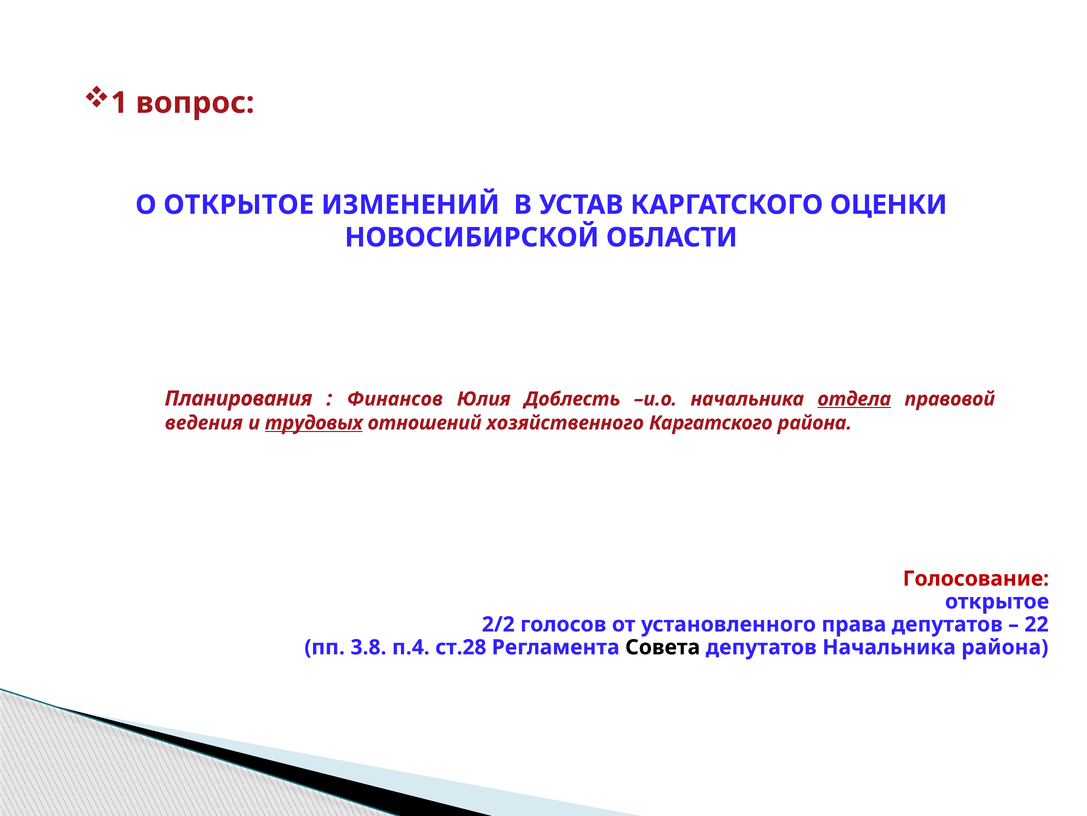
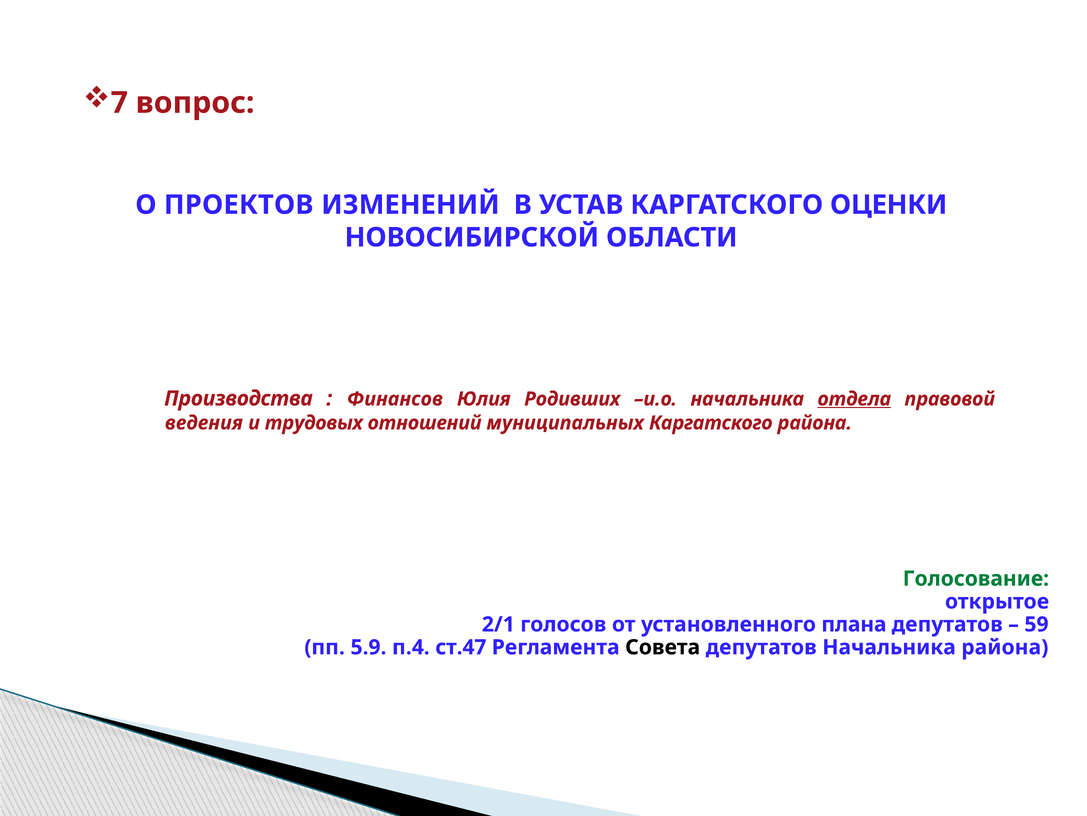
1: 1 -> 7 (119, 103)
О ОТКРЫТОЕ: ОТКРЫТОЕ -> ПРОЕКТОВ (239, 205)
Планирования: Планирования -> Производства (239, 398)
Доблесть: Доблесть -> Родивших (572, 399)
трудовых underline: present -> none (314, 423)
хозяйственного: хозяйственного -> муниципальных (565, 423)
Голосование colour: red -> green (976, 578)
2/2: 2/2 -> 2/1 (498, 624)
права: права -> плана (854, 624)
22: 22 -> 59 (1036, 624)
3.8: 3.8 -> 5.9 (368, 647)
ст.28: ст.28 -> ст.47 (461, 647)
